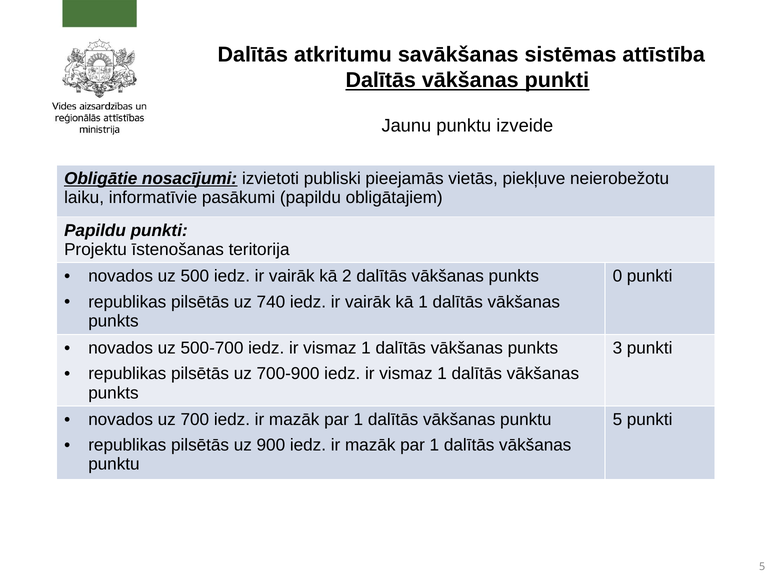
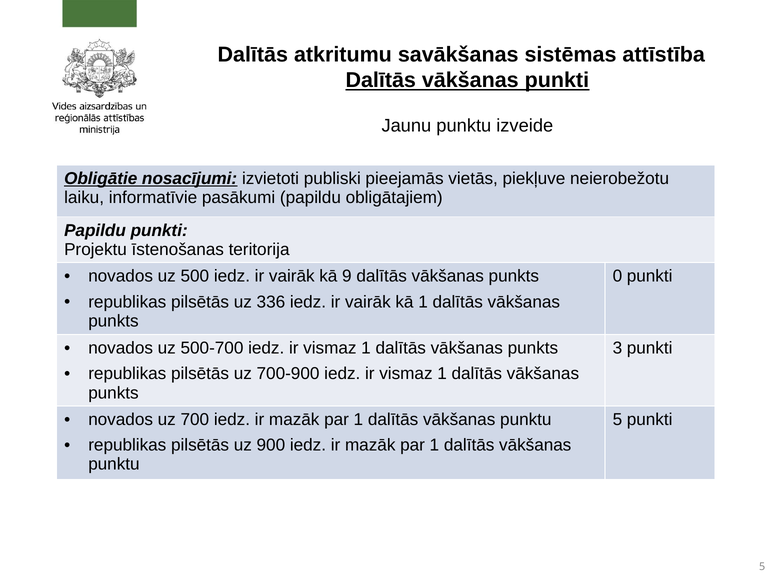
2: 2 -> 9 (347, 276)
740: 740 -> 336 (271, 302)
